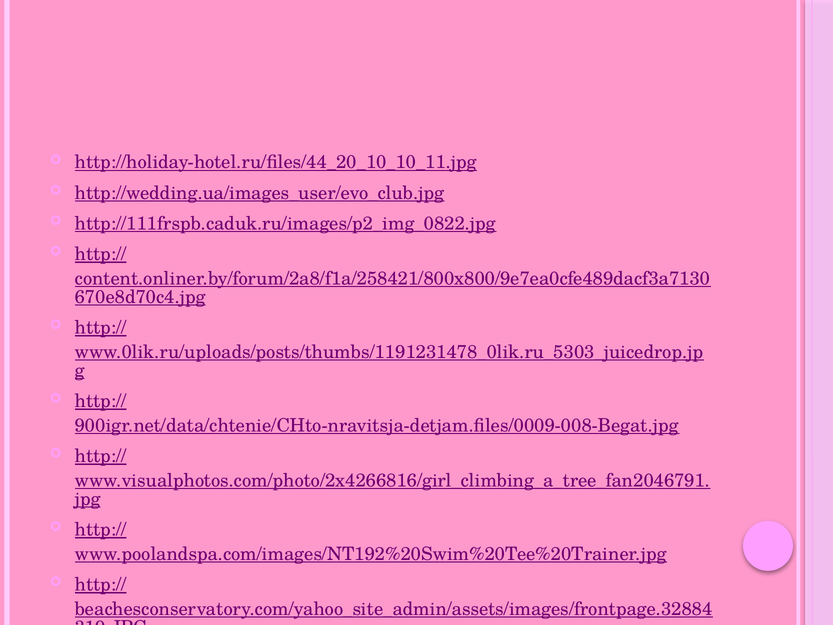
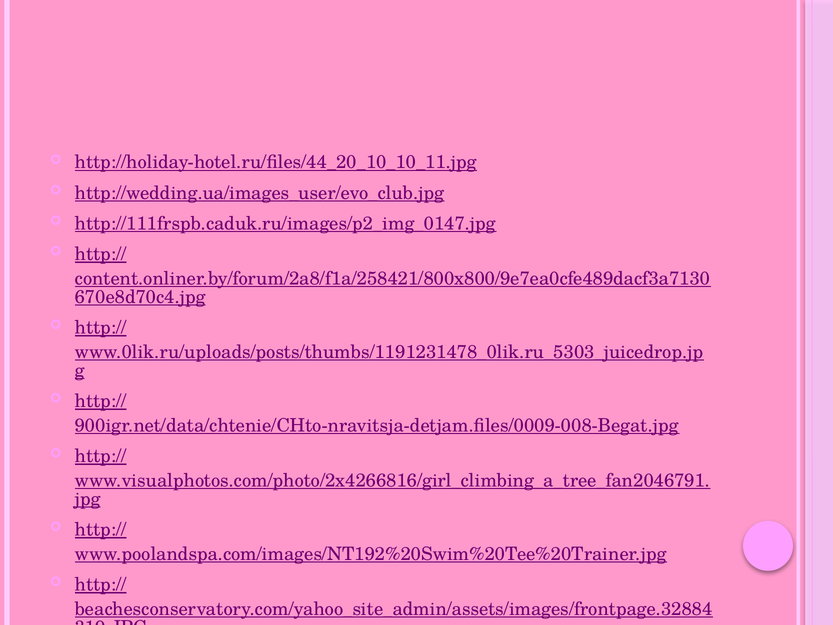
http://111frspb.caduk.ru/images/p2_img_0822.jpg: http://111frspb.caduk.ru/images/p2_img_0822.jpg -> http://111frspb.caduk.ru/images/p2_img_0147.jpg (285, 223)
